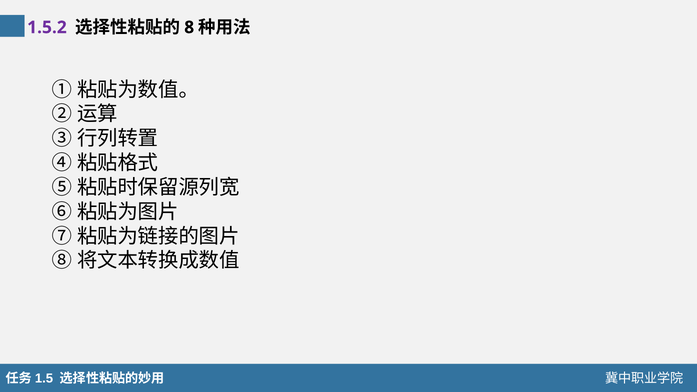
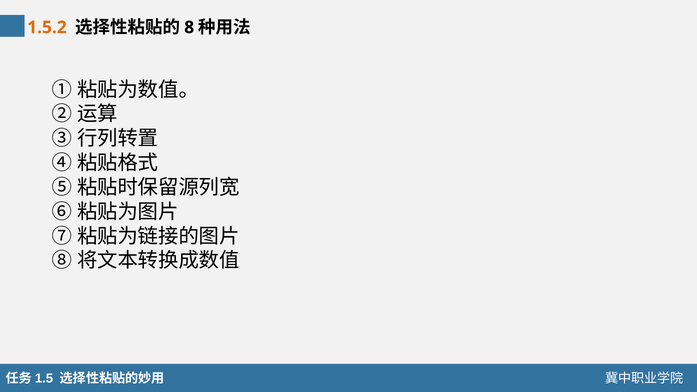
1.5.2 colour: purple -> orange (47, 27)
